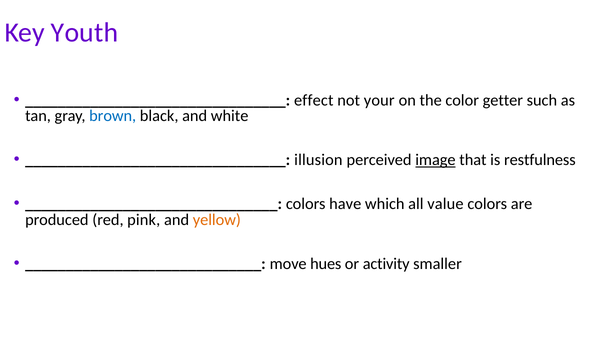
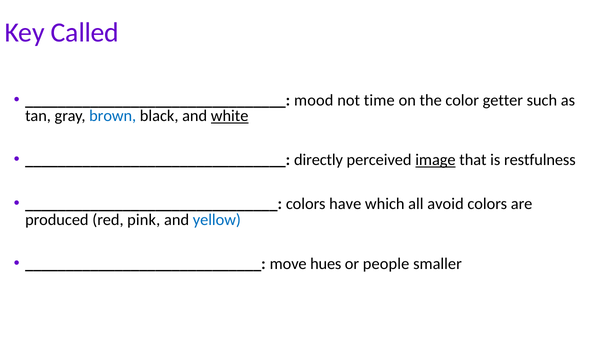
Youth: Youth -> Called (85, 33)
effect: effect -> mood (314, 100)
your: your -> time (379, 100)
white underline: none -> present (230, 116)
illusion: illusion -> directly (319, 160)
value: value -> avoid (445, 204)
yellow colour: orange -> blue (217, 220)
activity: activity -> people (386, 264)
